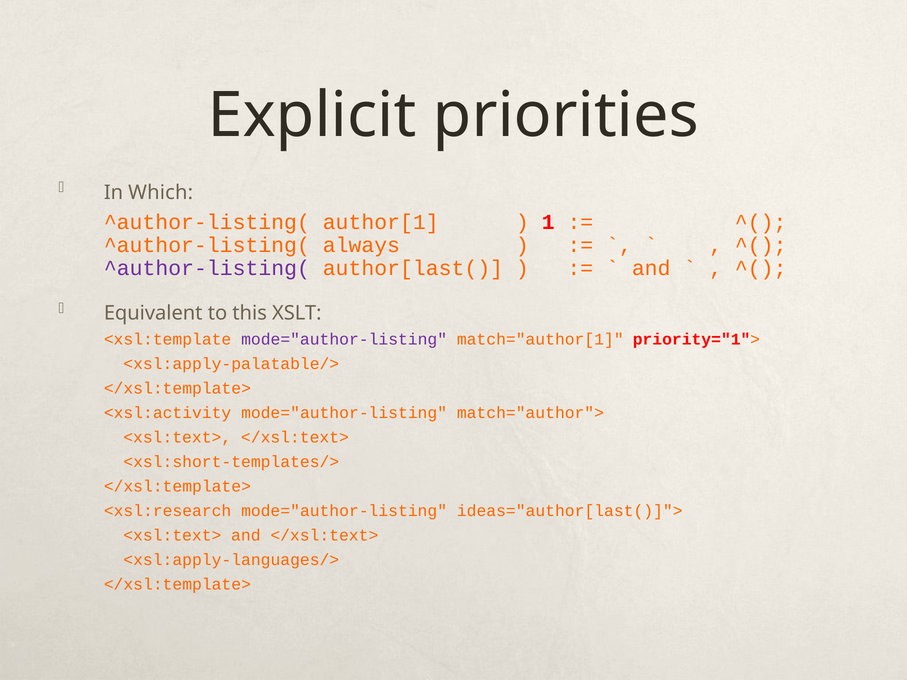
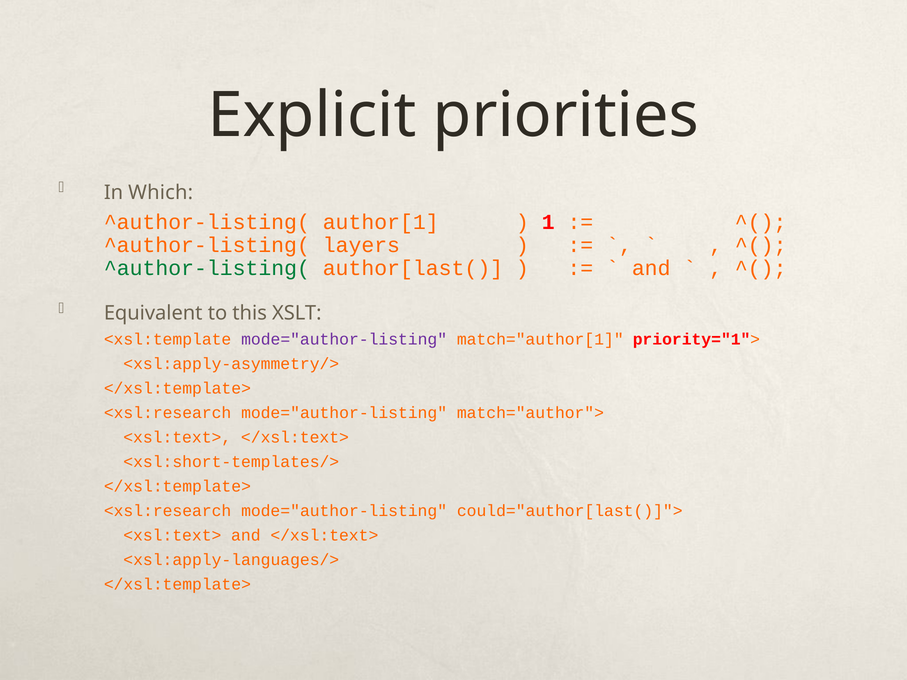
always: always -> layers (361, 245)
^author-listing( colour: purple -> green (207, 268)
<xsl:apply-palatable/>: <xsl:apply-palatable/> -> <xsl:apply-asymmetry/> (231, 364)
<xsl:activity: <xsl:activity -> <xsl:research (168, 413)
ideas="author[last()]">: ideas="author[last()]"> -> could="author[last()]"> (570, 511)
